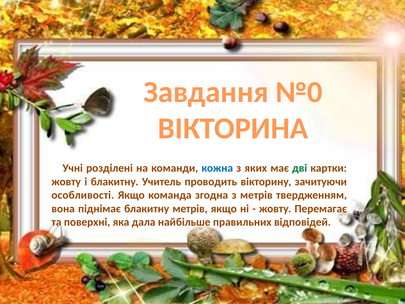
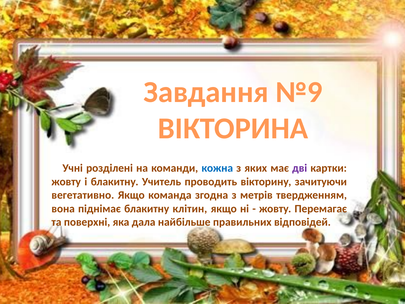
№0: №0 -> №9 (299, 92)
дві colour: green -> purple (300, 168)
особливості: особливості -> вегетативно (83, 195)
блакитну метрів: метрів -> клітин (190, 209)
